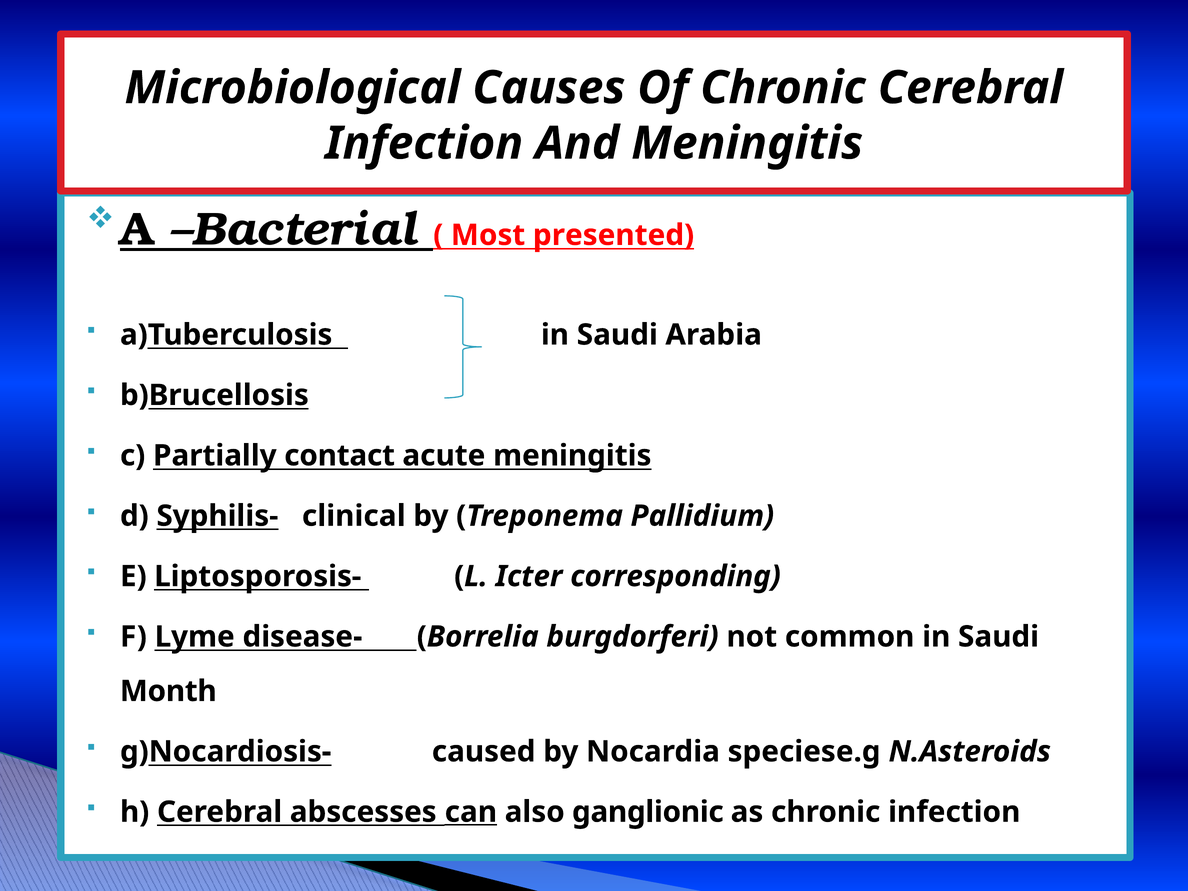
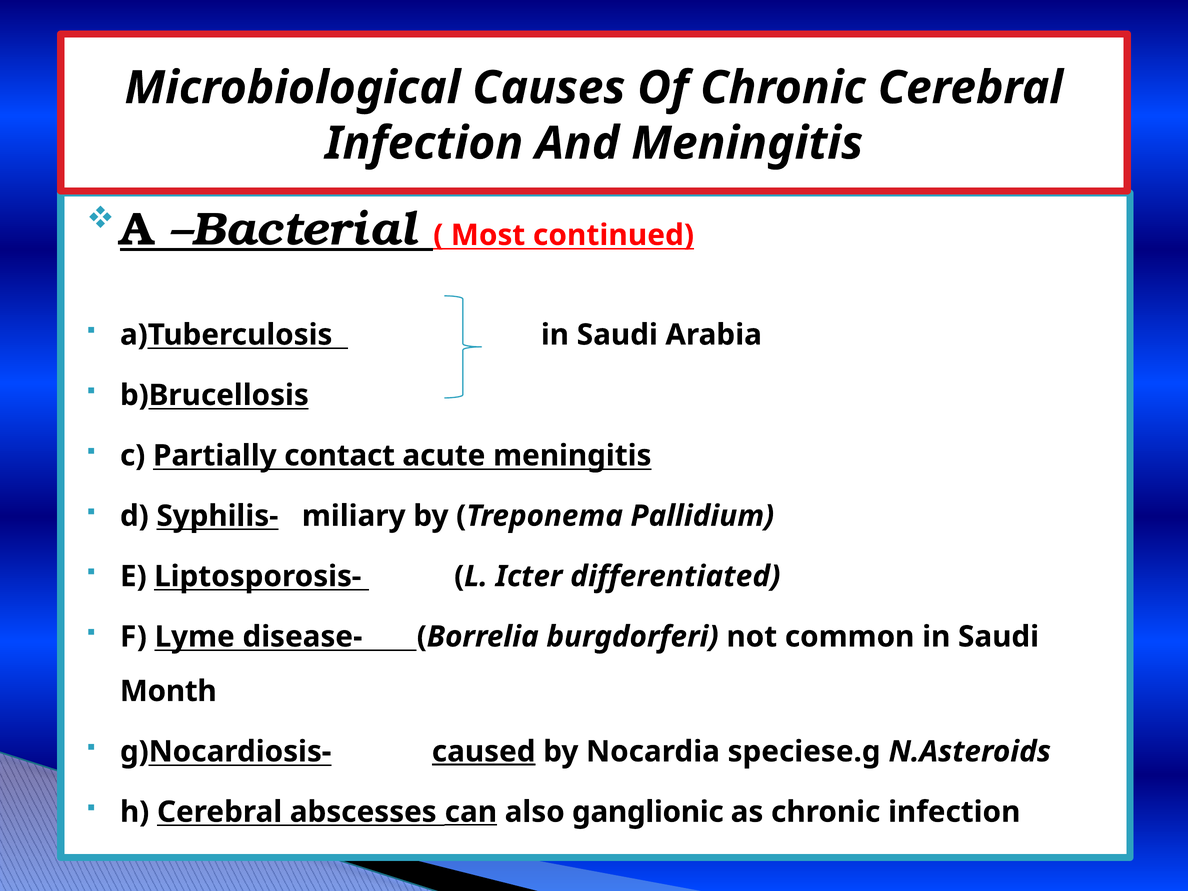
presented: presented -> continued (613, 235)
clinical: clinical -> miliary (354, 516)
corresponding: corresponding -> differentiated (675, 576)
caused underline: none -> present (484, 752)
